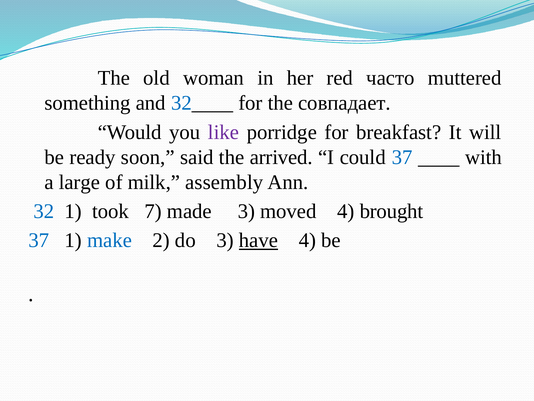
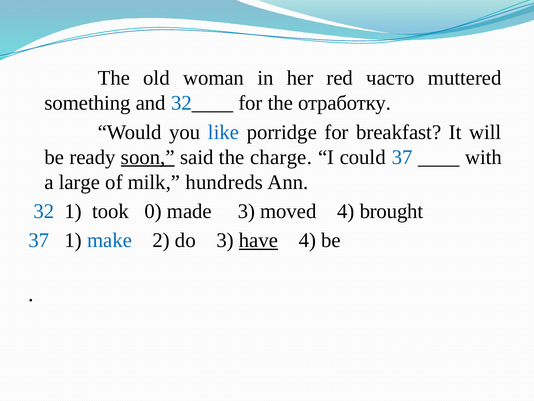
совпадает: совпадает -> отработку (345, 103)
like colour: purple -> blue (224, 132)
soon underline: none -> present (148, 157)
arrived: arrived -> charge (281, 157)
assembly: assembly -> hundreds (224, 182)
7: 7 -> 0 (153, 211)
